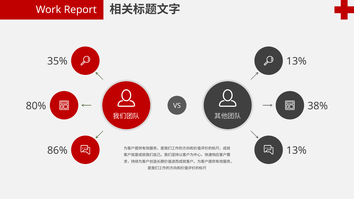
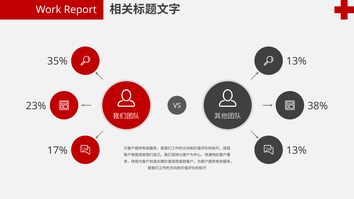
80%: 80% -> 23% (36, 106)
86%: 86% -> 17% (57, 151)
